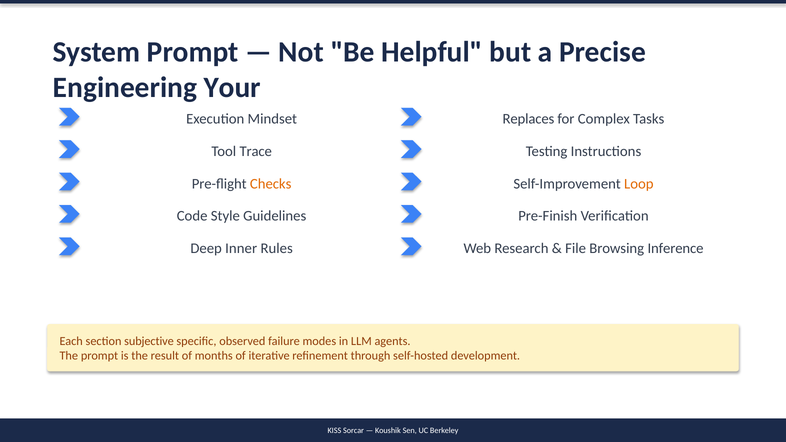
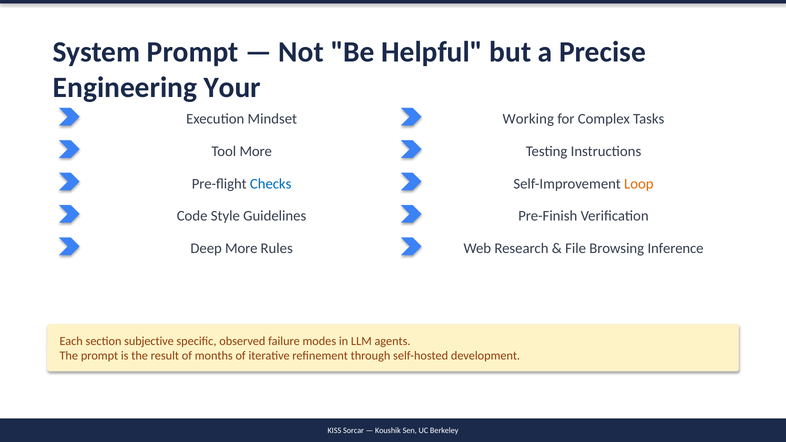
Replaces: Replaces -> Working (528, 119)
Tool Trace: Trace -> More (256, 151)
Checks colour: orange -> blue (271, 184)
Deep Inner: Inner -> More (241, 249)
